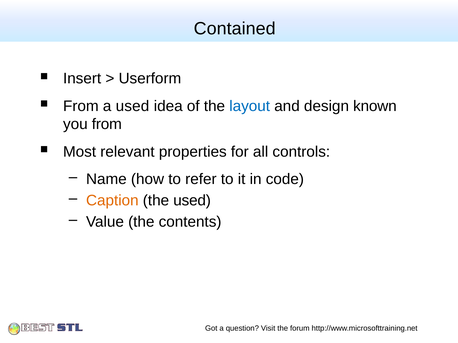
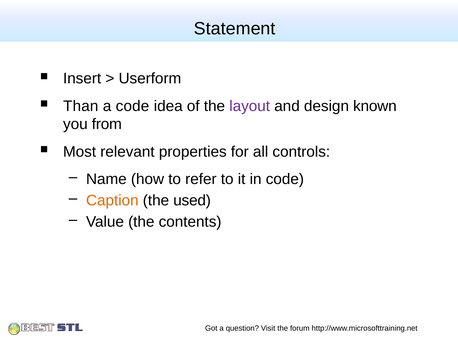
Contained: Contained -> Statement (235, 29)
From: From -> Than (81, 106)
a used: used -> code (133, 106)
layout colour: blue -> purple (250, 106)
